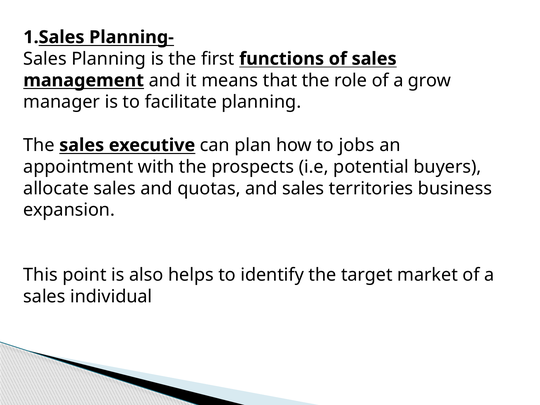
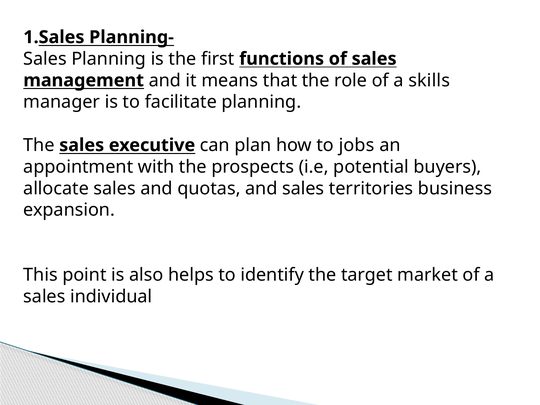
grow: grow -> skills (429, 80)
